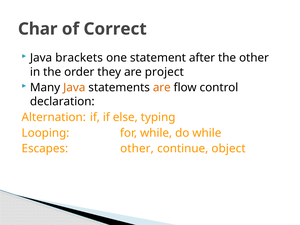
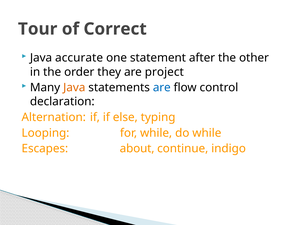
Char: Char -> Tour (38, 29)
brackets: brackets -> accurate (79, 58)
are colour: orange -> blue (162, 88)
Escapes other: other -> about (137, 149)
object: object -> indigo (229, 149)
